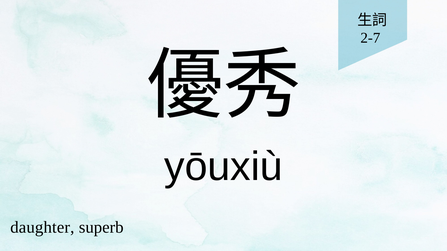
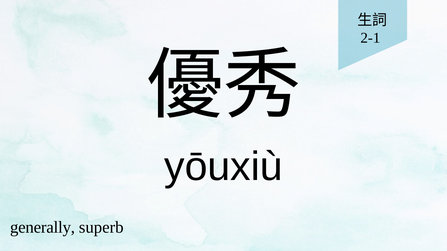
2-7: 2-7 -> 2-1 (370, 38)
daughter: daughter -> generally (43, 228)
